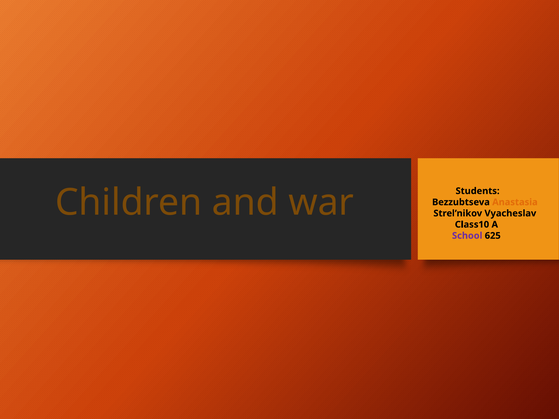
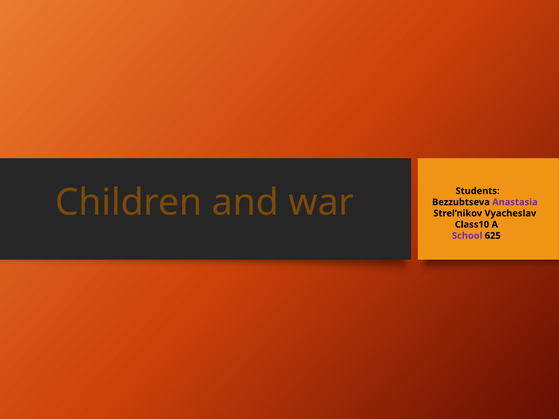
Anastasia colour: orange -> purple (515, 202)
